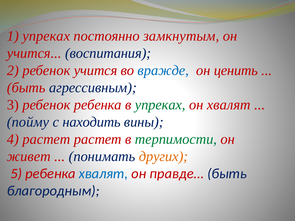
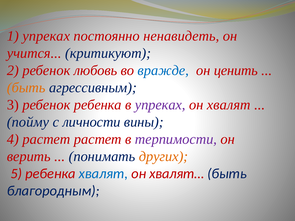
замкнутым: замкнутым -> ненавидеть (181, 36)
воспитания: воспитания -> критикуют (108, 53)
ребенок учится: учится -> любовь (96, 71)
быть colour: red -> orange (26, 88)
упреках colour: green -> purple (160, 105)
находить: находить -> личности (92, 122)
терпимости colour: green -> purple (176, 139)
живет: живет -> верить (29, 157)
правде…: правде… -> хвалят… (177, 174)
